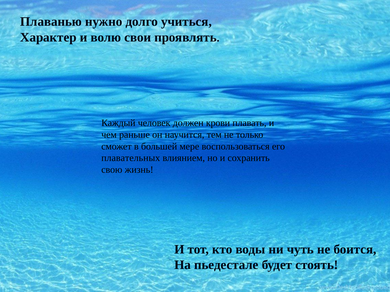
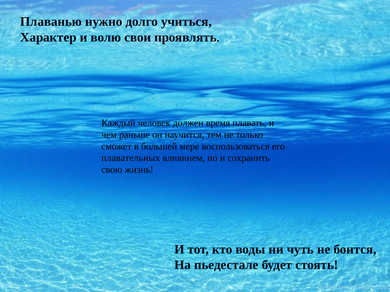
крови: крови -> время (218, 123)
